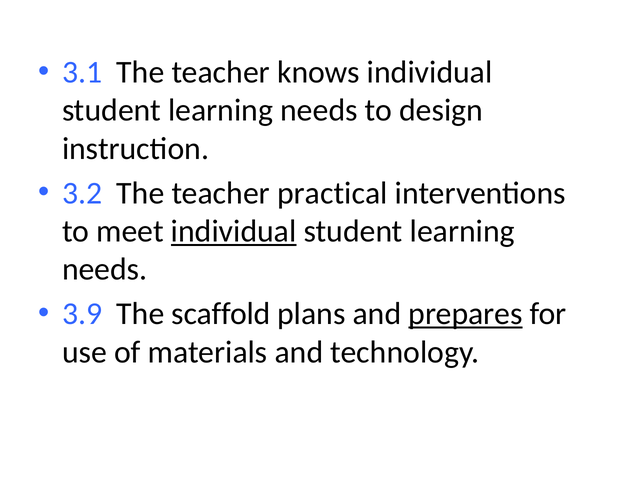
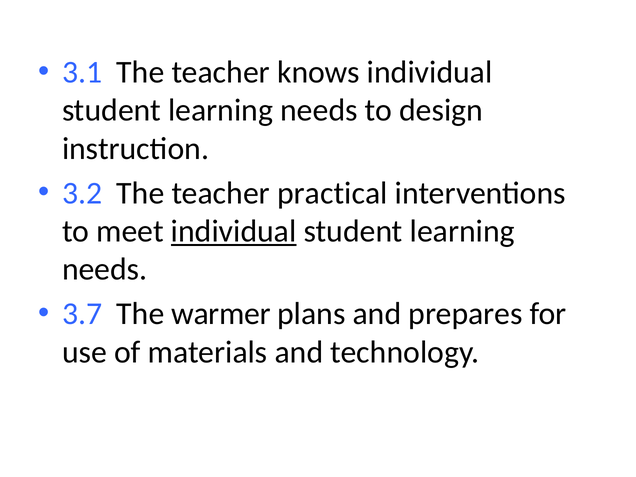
3.9: 3.9 -> 3.7 (82, 314)
scaffold: scaffold -> warmer (221, 314)
prepares underline: present -> none (465, 314)
